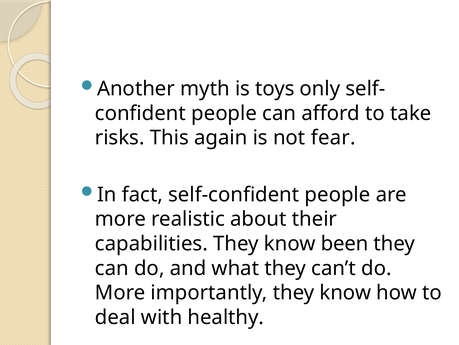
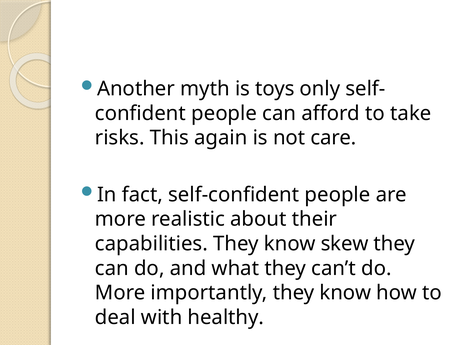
fear: fear -> care (333, 138)
been: been -> skew (345, 243)
